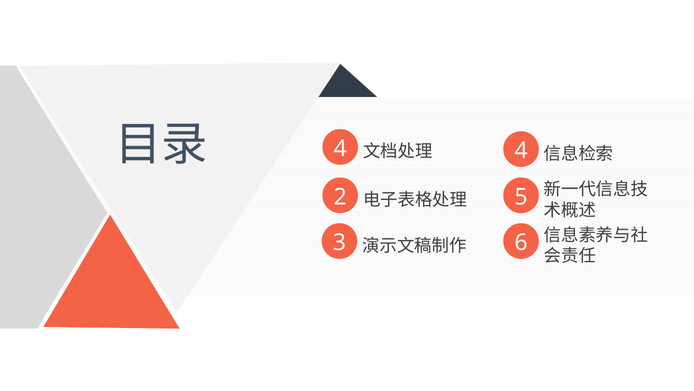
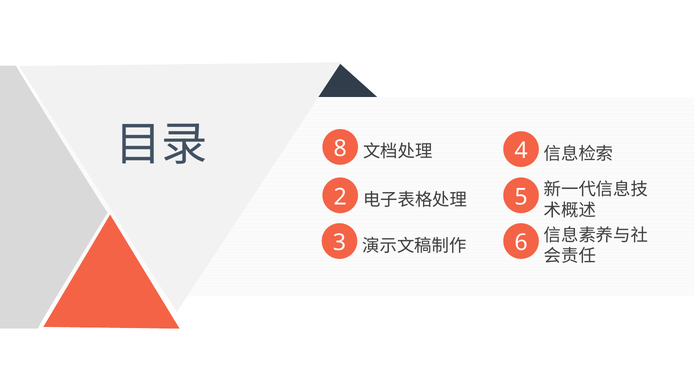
4: 4 -> 8 (340, 148)
